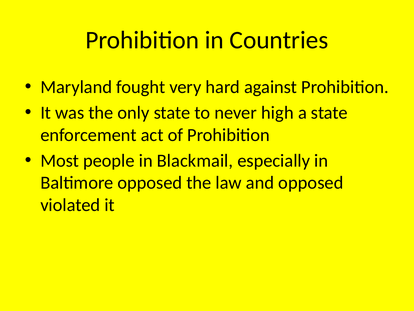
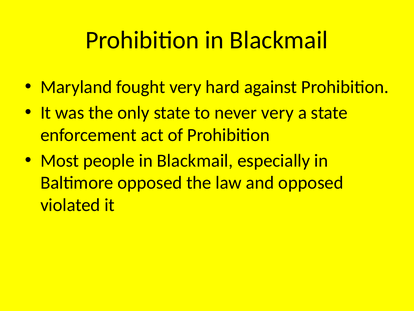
Prohibition in Countries: Countries -> Blackmail (279, 40)
never high: high -> very (277, 113)
